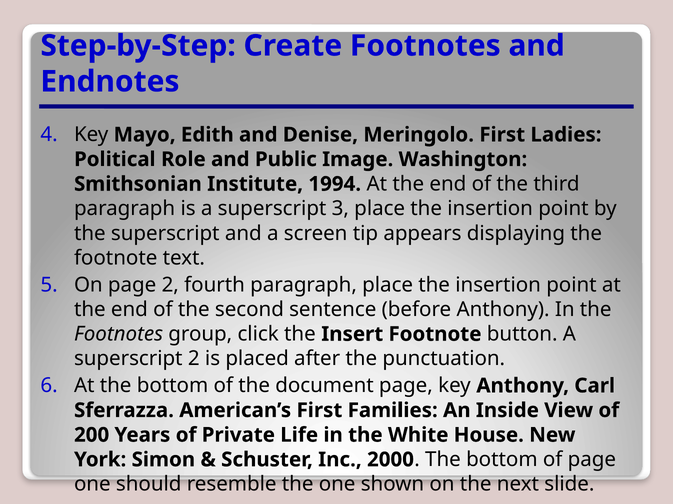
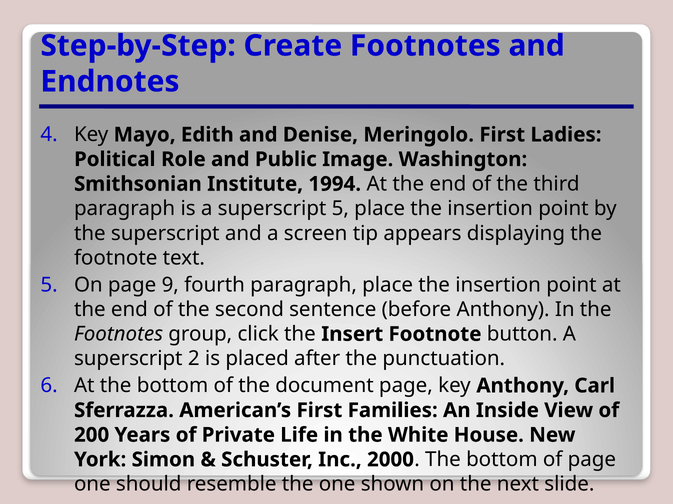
superscript 3: 3 -> 5 (340, 209)
page 2: 2 -> 9 (170, 285)
